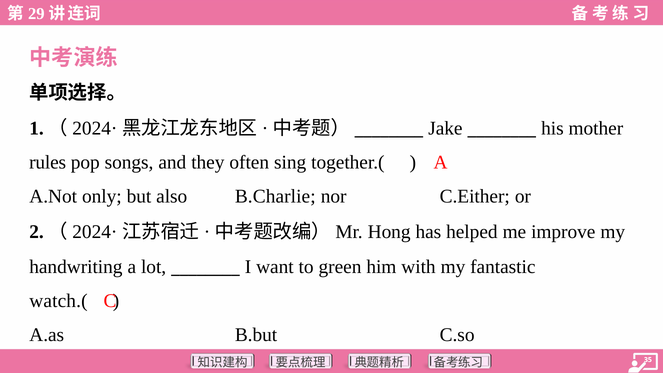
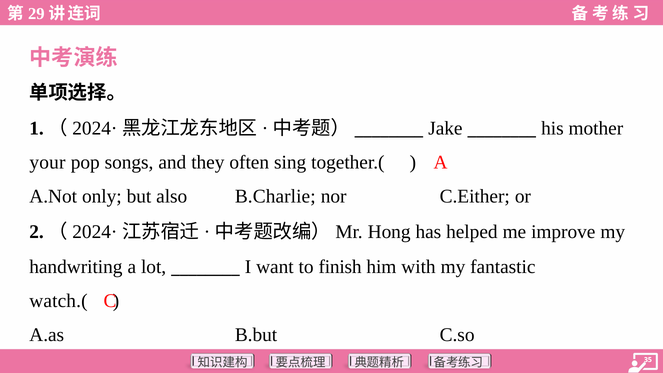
rules: rules -> your (47, 162)
green: green -> finish (340, 267)
